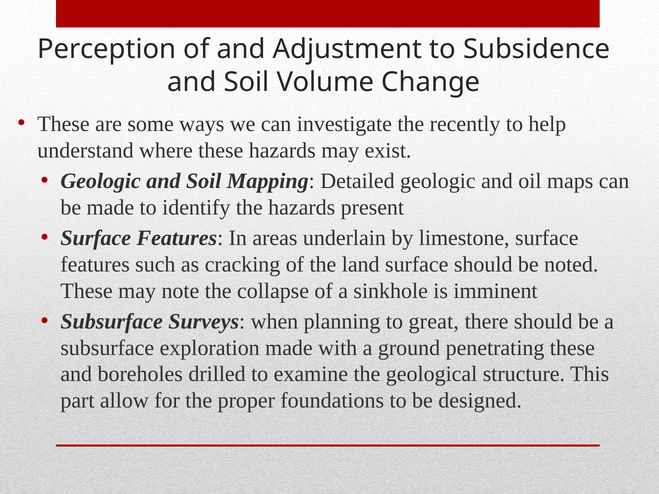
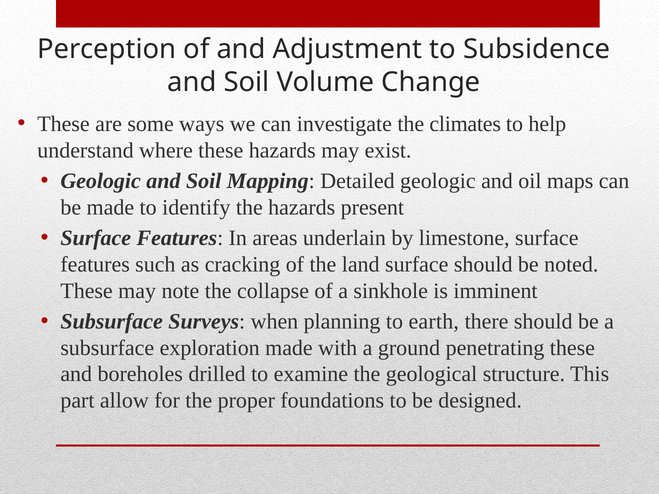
recently: recently -> climates (465, 124)
great: great -> earth (434, 322)
